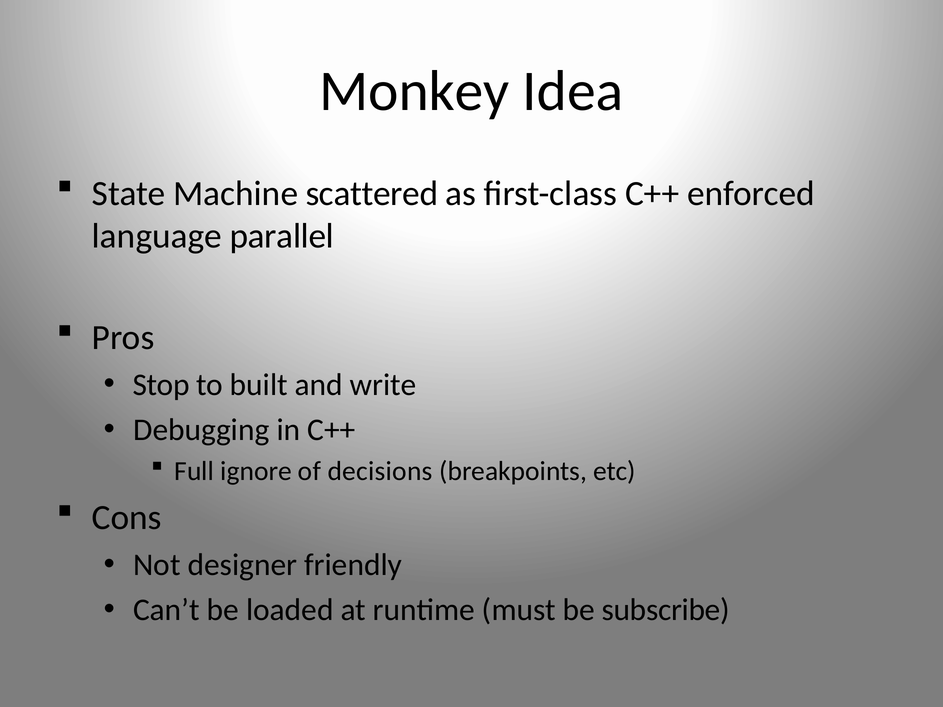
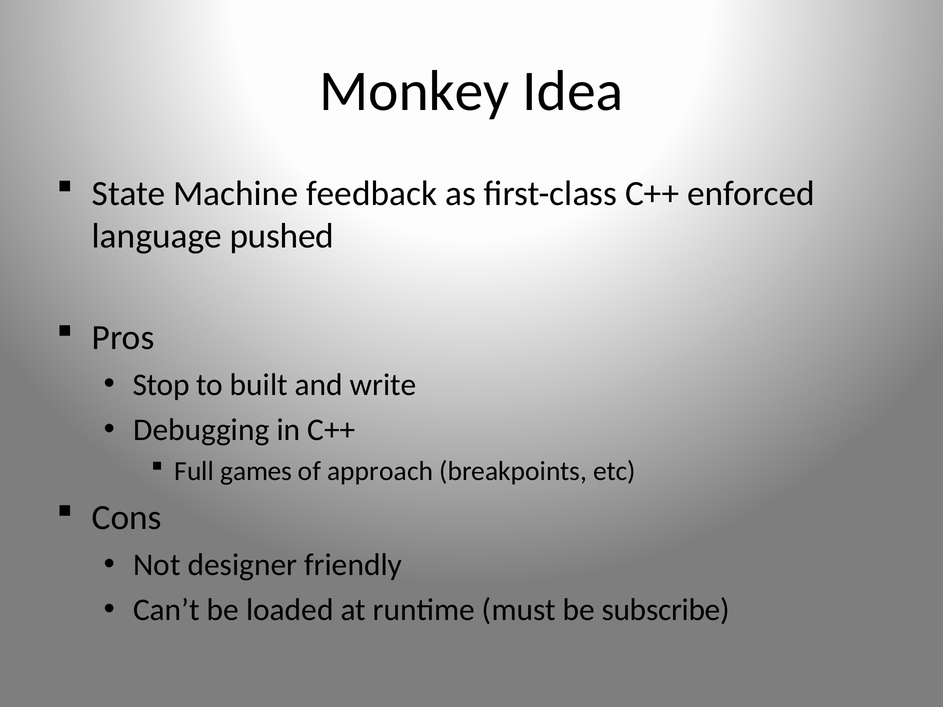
scattered: scattered -> feedback (372, 193)
parallel: parallel -> pushed (282, 236)
ignore: ignore -> games (256, 471)
decisions: decisions -> approach (380, 471)
